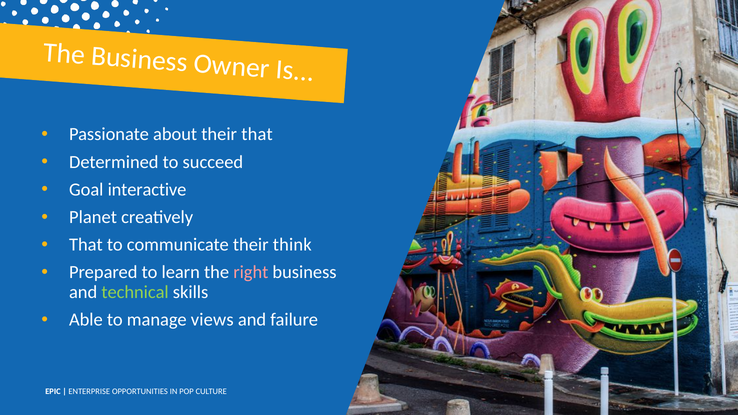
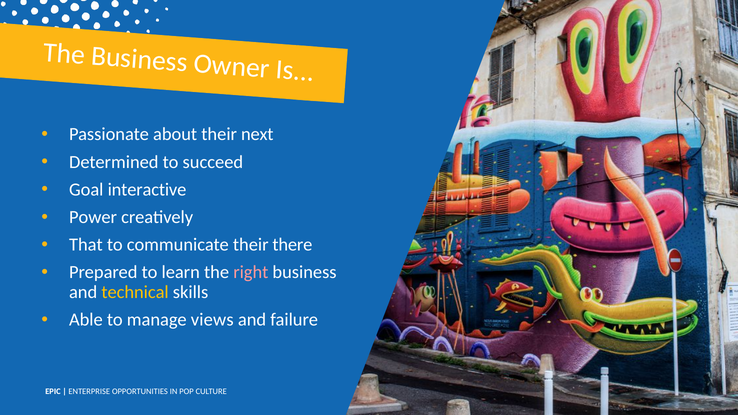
their that: that -> next (257, 134)
Planet: Planet -> Power (93, 217)
think: think -> there (292, 245)
technical colour: light green -> yellow (135, 292)
